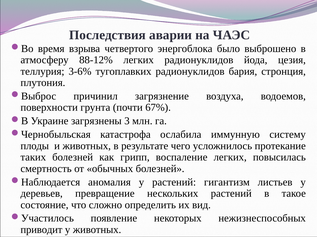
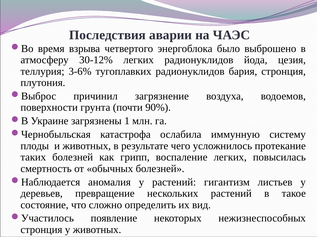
88-12%: 88-12% -> 30-12% (96, 60)
67%: 67% -> 90% (158, 108)
3: 3 -> 1 (127, 121)
приводит: приводит -> стронция (41, 230)
